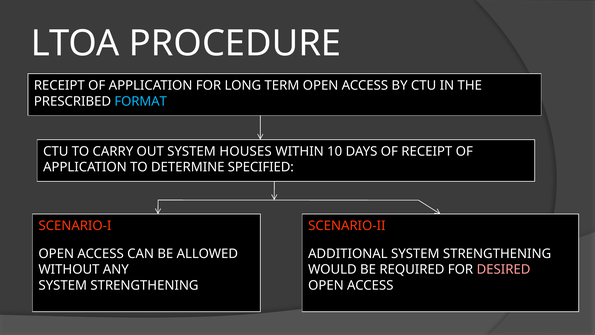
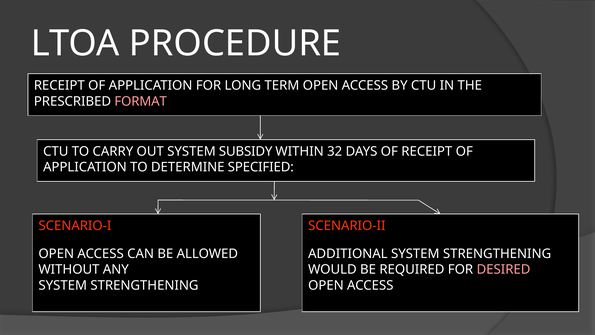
FORMAT colour: light blue -> pink (141, 101)
HOUSES: HOUSES -> SUBSIDY (246, 151)
10: 10 -> 32 (335, 151)
